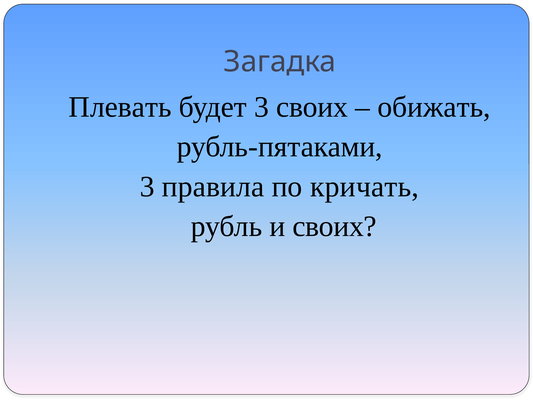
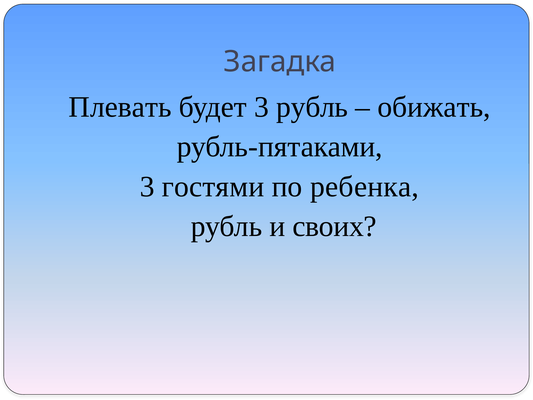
3 своих: своих -> рубль (312, 107)
правила: правила -> гостями (213, 186)
кричать: кричать -> ребенка (365, 186)
